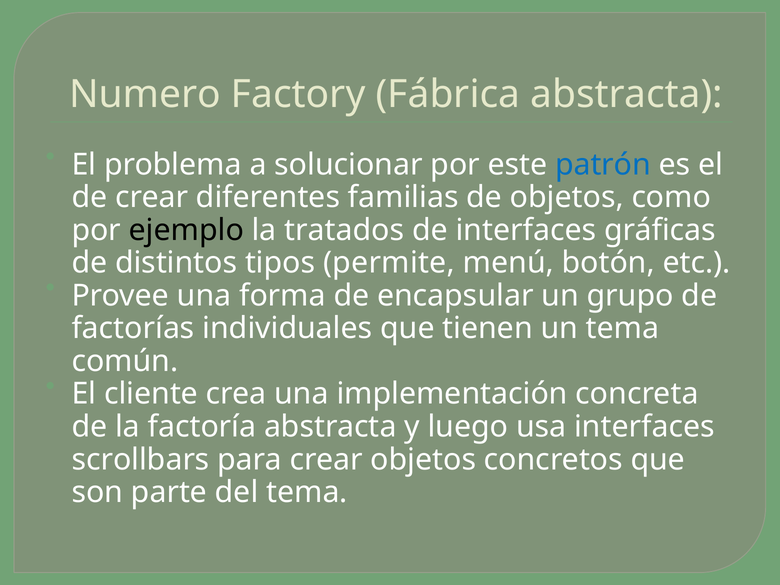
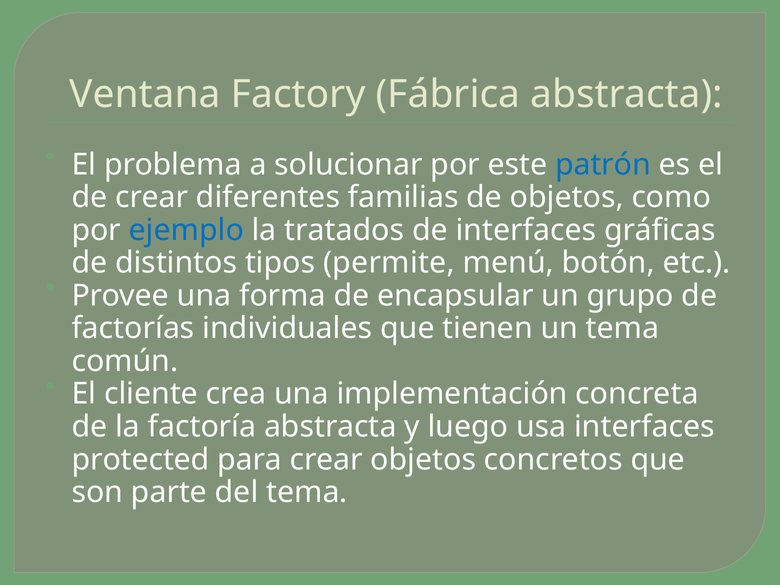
Numero: Numero -> Ventana (145, 95)
ejemplo colour: black -> blue (186, 230)
scrollbars: scrollbars -> protected (141, 459)
